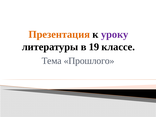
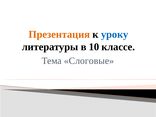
уроку colour: purple -> blue (115, 34)
19: 19 -> 10 (94, 47)
Прошлого: Прошлого -> Слоговые (89, 61)
